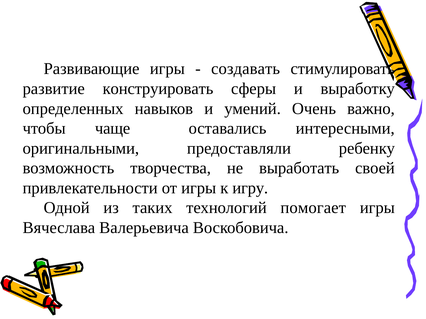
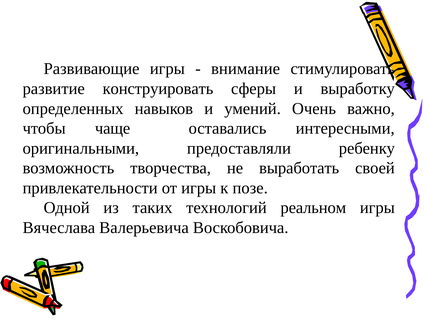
создавать: создавать -> внимание (246, 69)
игру: игру -> позе (250, 188)
помогает: помогает -> реальном (313, 208)
